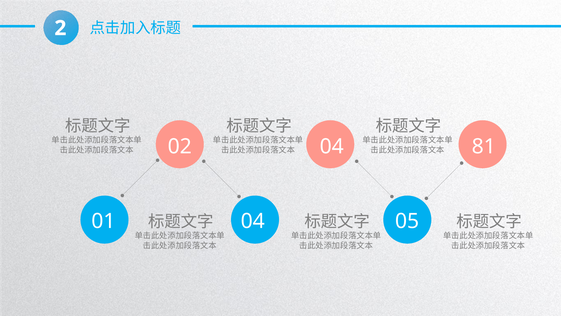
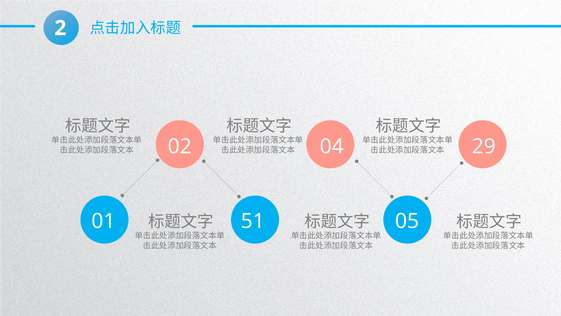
81: 81 -> 29 (484, 146)
01 04: 04 -> 51 (253, 221)
